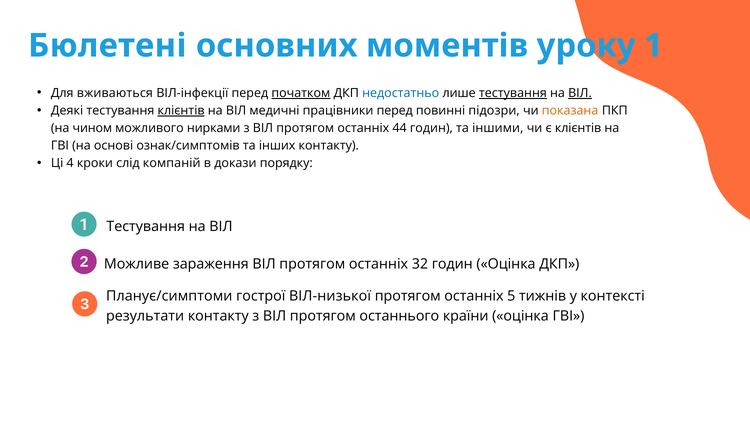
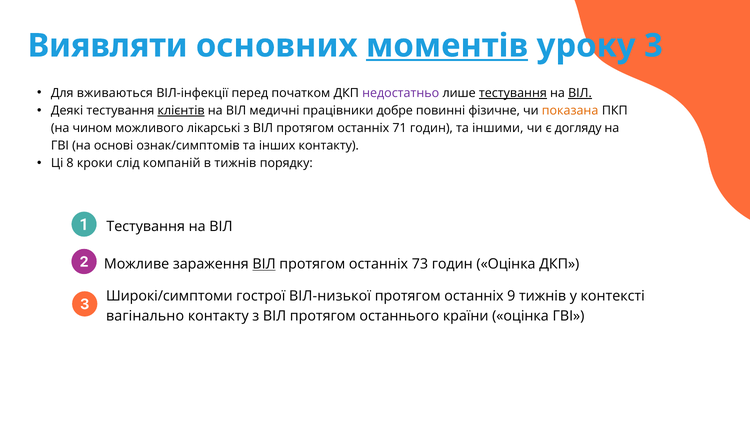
Бюлетені: Бюлетені -> Виявляти (108, 46)
моментів underline: none -> present (447, 46)
1: 1 -> 3 (653, 46)
початком underline: present -> none (301, 93)
недостатньо colour: blue -> purple (401, 93)
працівники перед: перед -> добре (395, 111)
підозри: підозри -> фізичне (494, 111)
нирками: нирками -> лікарські (214, 128)
44: 44 -> 71 (400, 128)
є клієнтів: клієнтів -> догляду (578, 128)
4: 4 -> 8 (70, 163)
в докази: докази -> тижнів (235, 163)
ВІЛ underline: none -> present (264, 264)
32: 32 -> 73 (420, 264)
Планує/симптоми: Планує/симптоми -> Широкі/симптоми (169, 296)
5: 5 -> 9 (511, 296)
результати: результати -> вагінально (145, 316)
